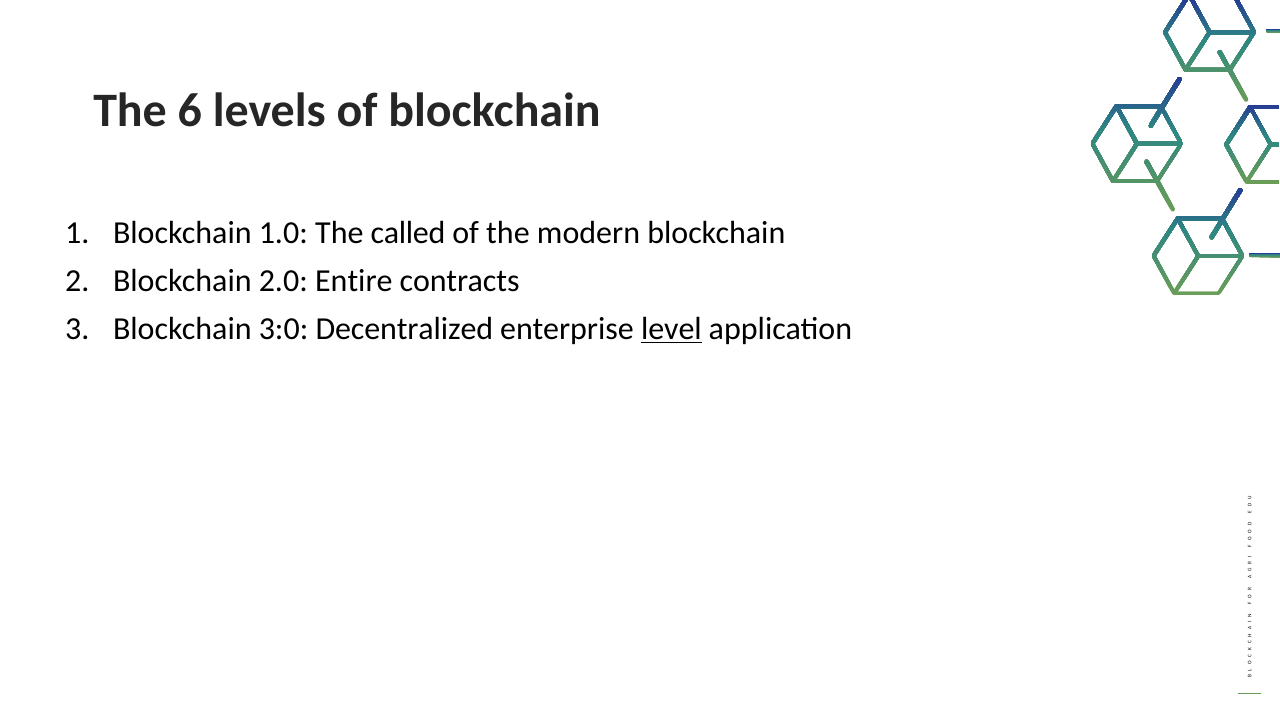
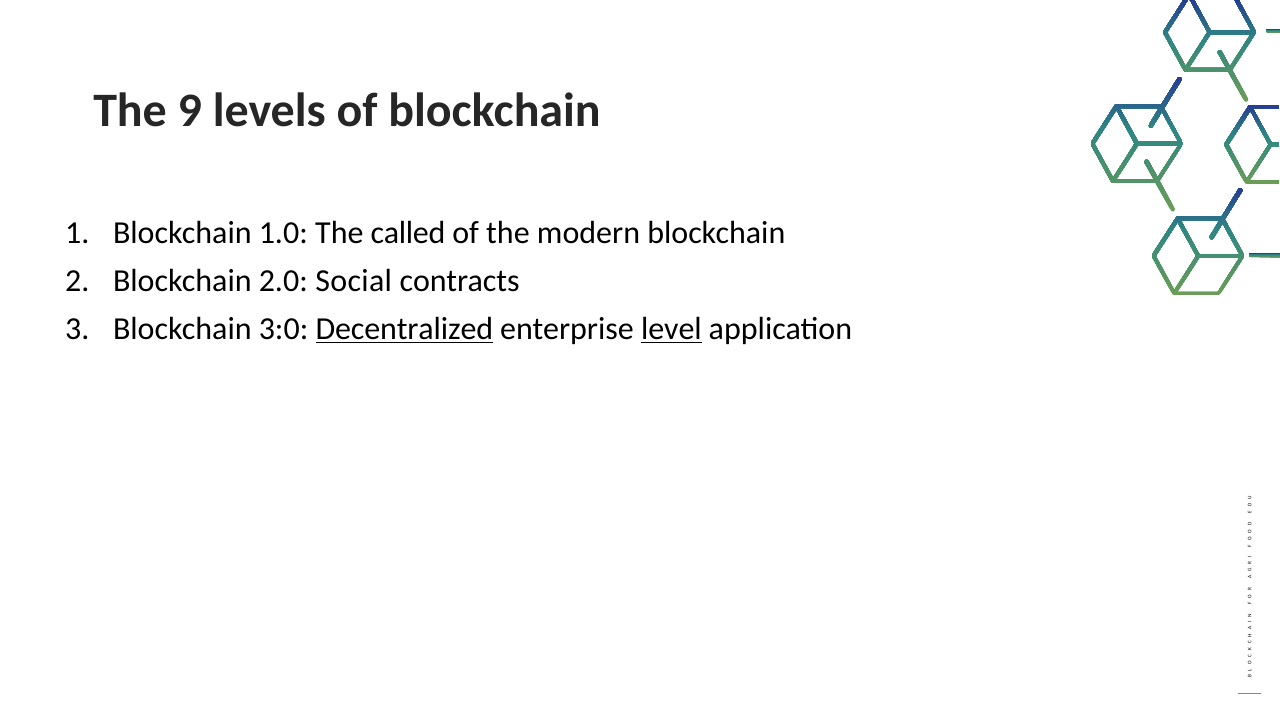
6: 6 -> 9 (190, 110)
Entire: Entire -> Social (354, 281)
Decentralized underline: none -> present (404, 329)
